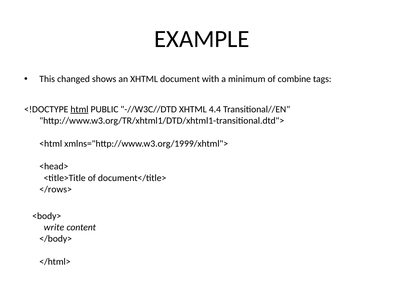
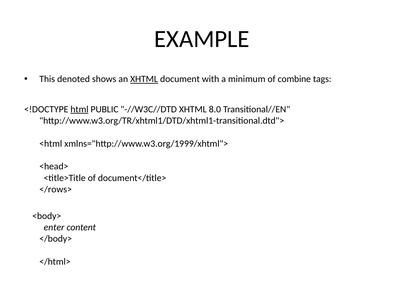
changed: changed -> denoted (74, 79)
XHTML underline: none -> present (144, 79)
4.4: 4.4 -> 8.0 (215, 109)
write: write -> enter (54, 227)
